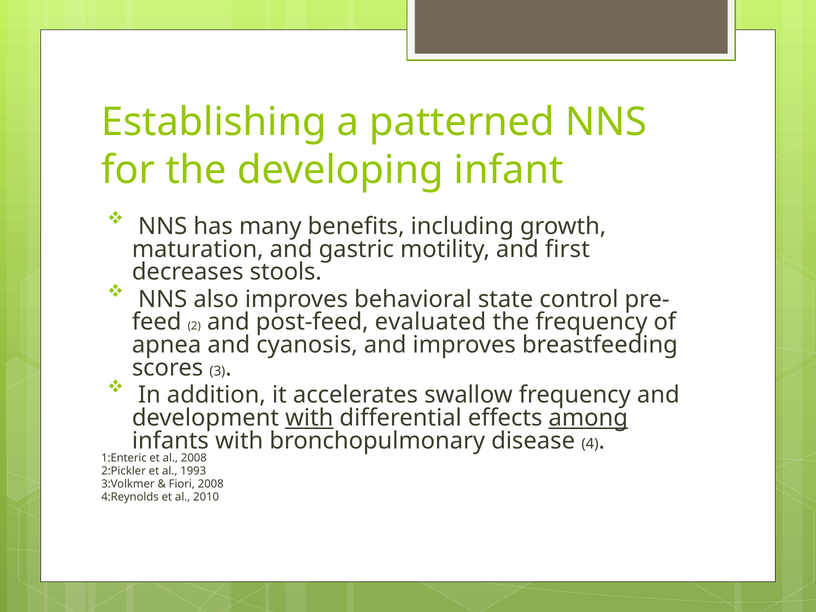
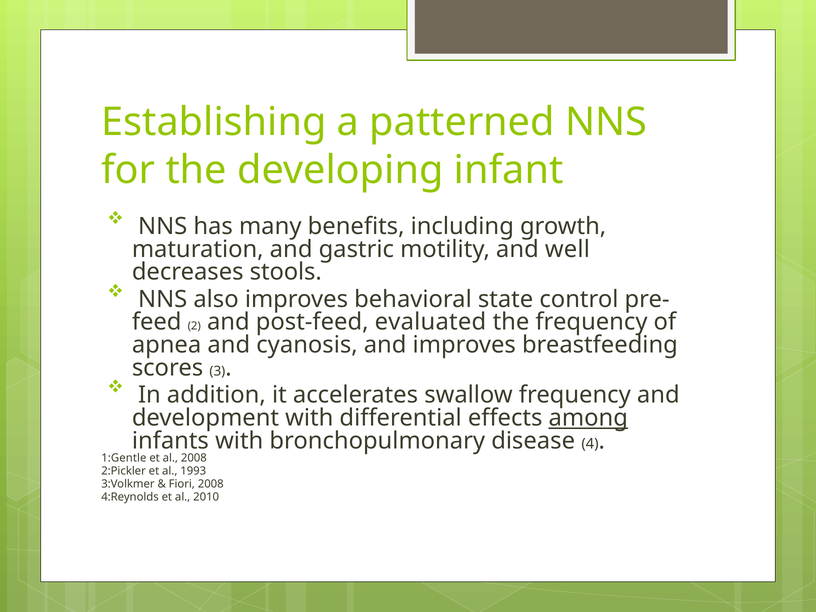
first: first -> well (567, 249)
with underline: present -> none (309, 418)
1:Enteric: 1:Enteric -> 1:Gentle (124, 458)
